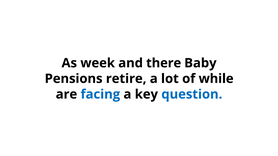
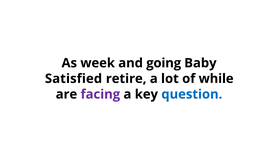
there: there -> going (164, 63)
Pensions: Pensions -> Satisfied (73, 79)
facing colour: blue -> purple (100, 94)
